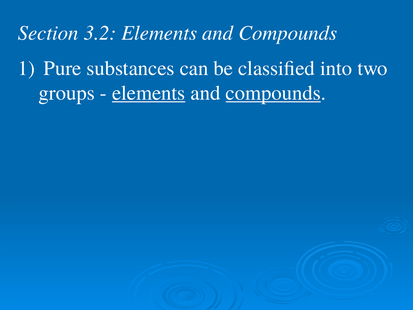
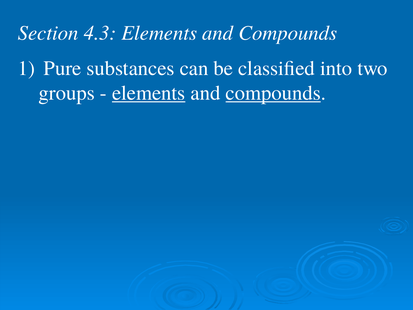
3.2: 3.2 -> 4.3 (100, 33)
